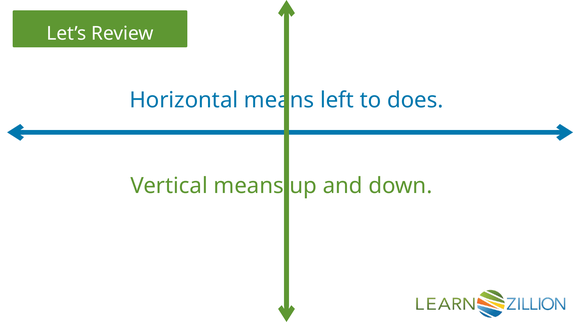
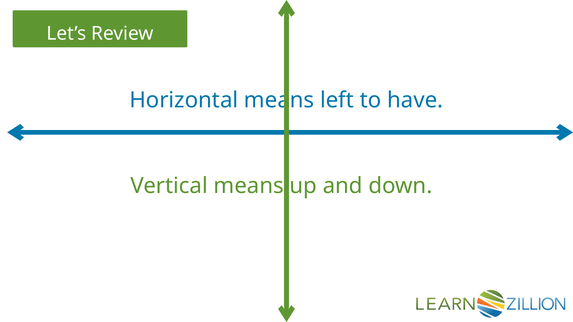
does: does -> have (415, 100)
